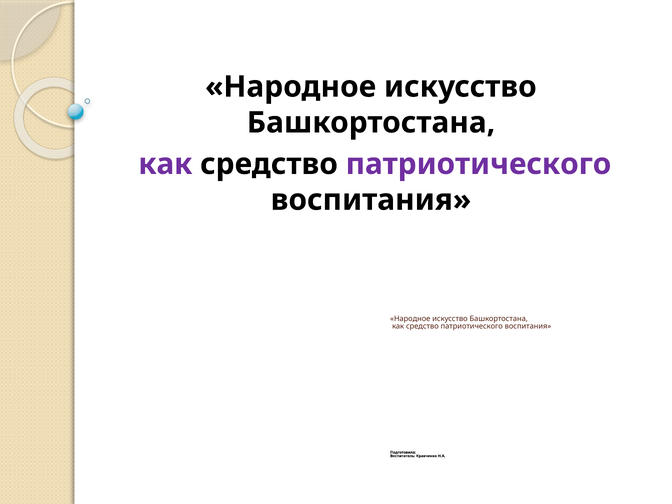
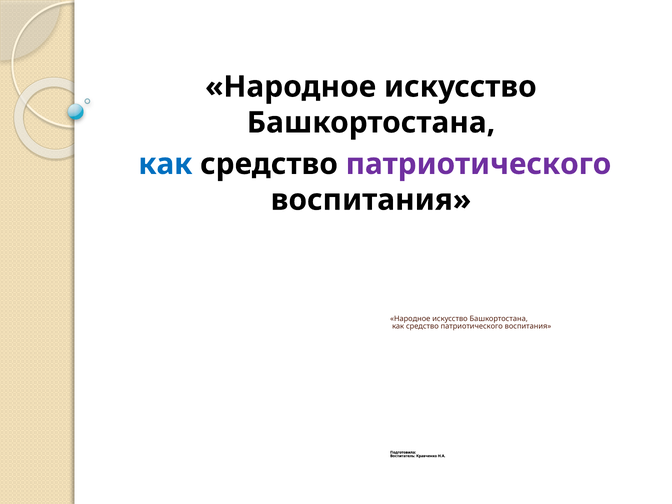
как colour: purple -> blue (165, 164)
